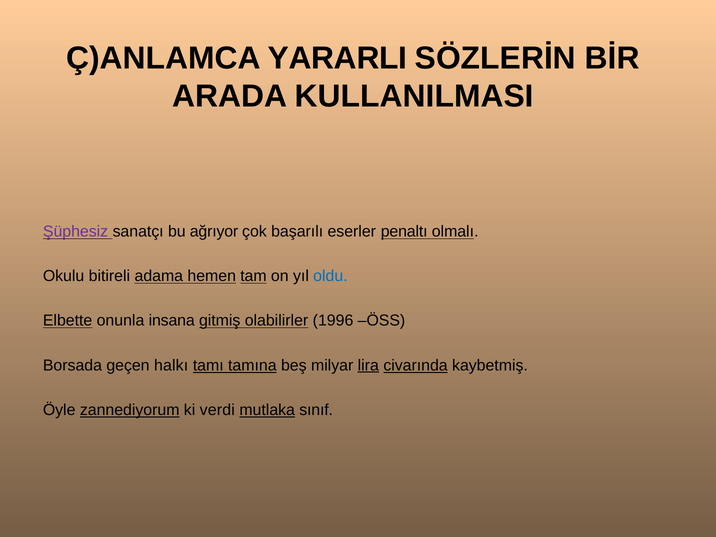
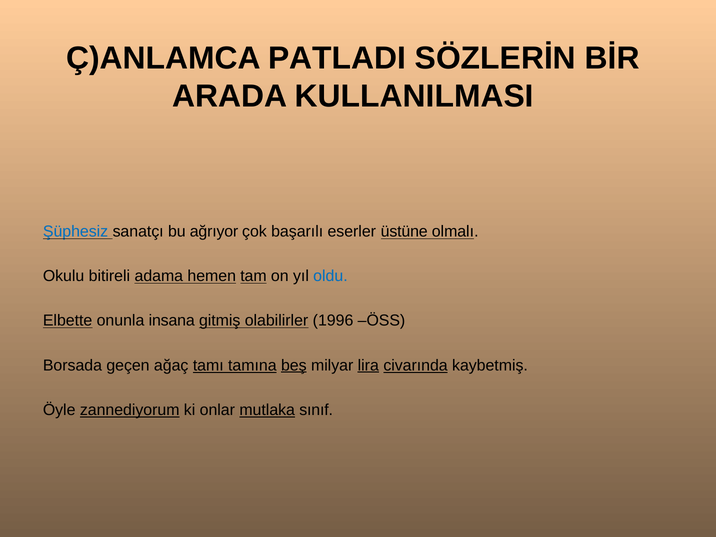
YARARLI: YARARLI -> PATLADI (337, 58)
Şüphesiz colour: purple -> blue (76, 232)
penaltı: penaltı -> üstüne (404, 232)
halkı: halkı -> ağaç (171, 365)
beş underline: none -> present (294, 365)
verdi: verdi -> onlar (217, 410)
